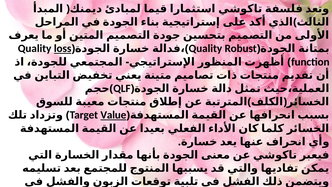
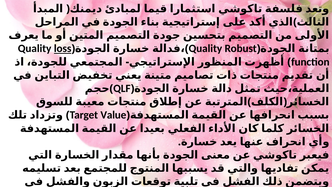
Value underline: present -> none (113, 115)
